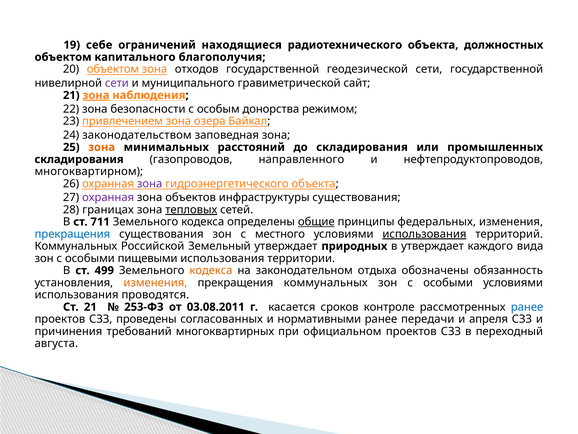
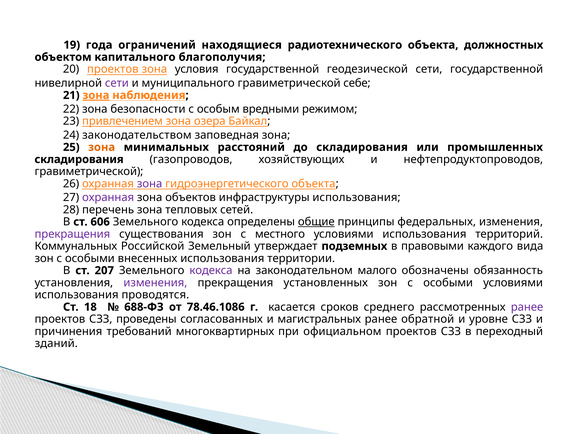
себе: себе -> года (99, 45)
20 объектом: объектом -> проектов (113, 69)
отходов: отходов -> условия (197, 69)
сайт: сайт -> себе (357, 83)
донорства: донорства -> вредными (271, 109)
направленного: направленного -> хозяйствующих (301, 159)
многоквартирном: многоквартирном -> гравиметрической (89, 171)
инфраструктуры существования: существования -> использования (357, 197)
границах: границах -> перечень (108, 209)
тепловых underline: present -> none (191, 209)
711: 711 -> 606 (100, 222)
прекращения colour: blue -> purple (72, 234)
использования underline: present -> none (424, 234)
природных: природных -> подземных (354, 246)
в утверждает: утверждает -> правовыми (432, 246)
пищевыми: пищевыми -> внесенных (148, 258)
499: 499 -> 207 (104, 270)
кодекса colour: orange -> purple (211, 270)
отдыха: отдыха -> малого (377, 270)
изменения colour: orange -> purple (155, 282)
прекращения коммунальных: коммунальных -> установленных (326, 282)
Ст 21: 21 -> 18 (90, 307)
253-ФЗ: 253-ФЗ -> 688-ФЗ (144, 307)
03.08.2011: 03.08.2011 -> 78.46.1086 (216, 307)
контроле: контроле -> среднего (389, 307)
ранее colour: blue -> purple (527, 307)
нормативными: нормативными -> магистральных (319, 319)
передачи: передачи -> обратной (428, 319)
апреля: апреля -> уровне (489, 319)
августа: августа -> зданий (56, 343)
